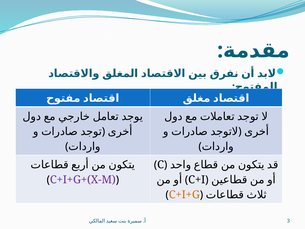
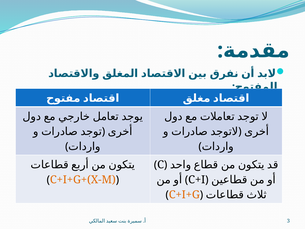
C+I+G+(X-M colour: purple -> orange (83, 180)
